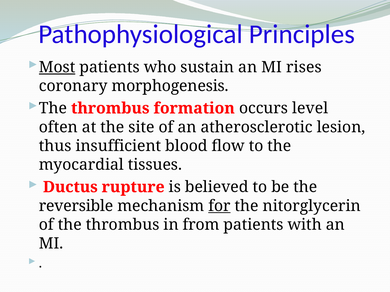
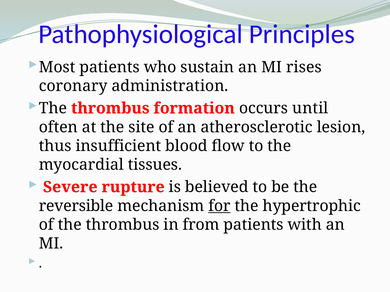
Most underline: present -> none (57, 67)
morphogenesis: morphogenesis -> administration (170, 86)
level: level -> until (310, 108)
Ductus: Ductus -> Severe (70, 187)
nitorglycerin: nitorglycerin -> hypertrophic (312, 206)
